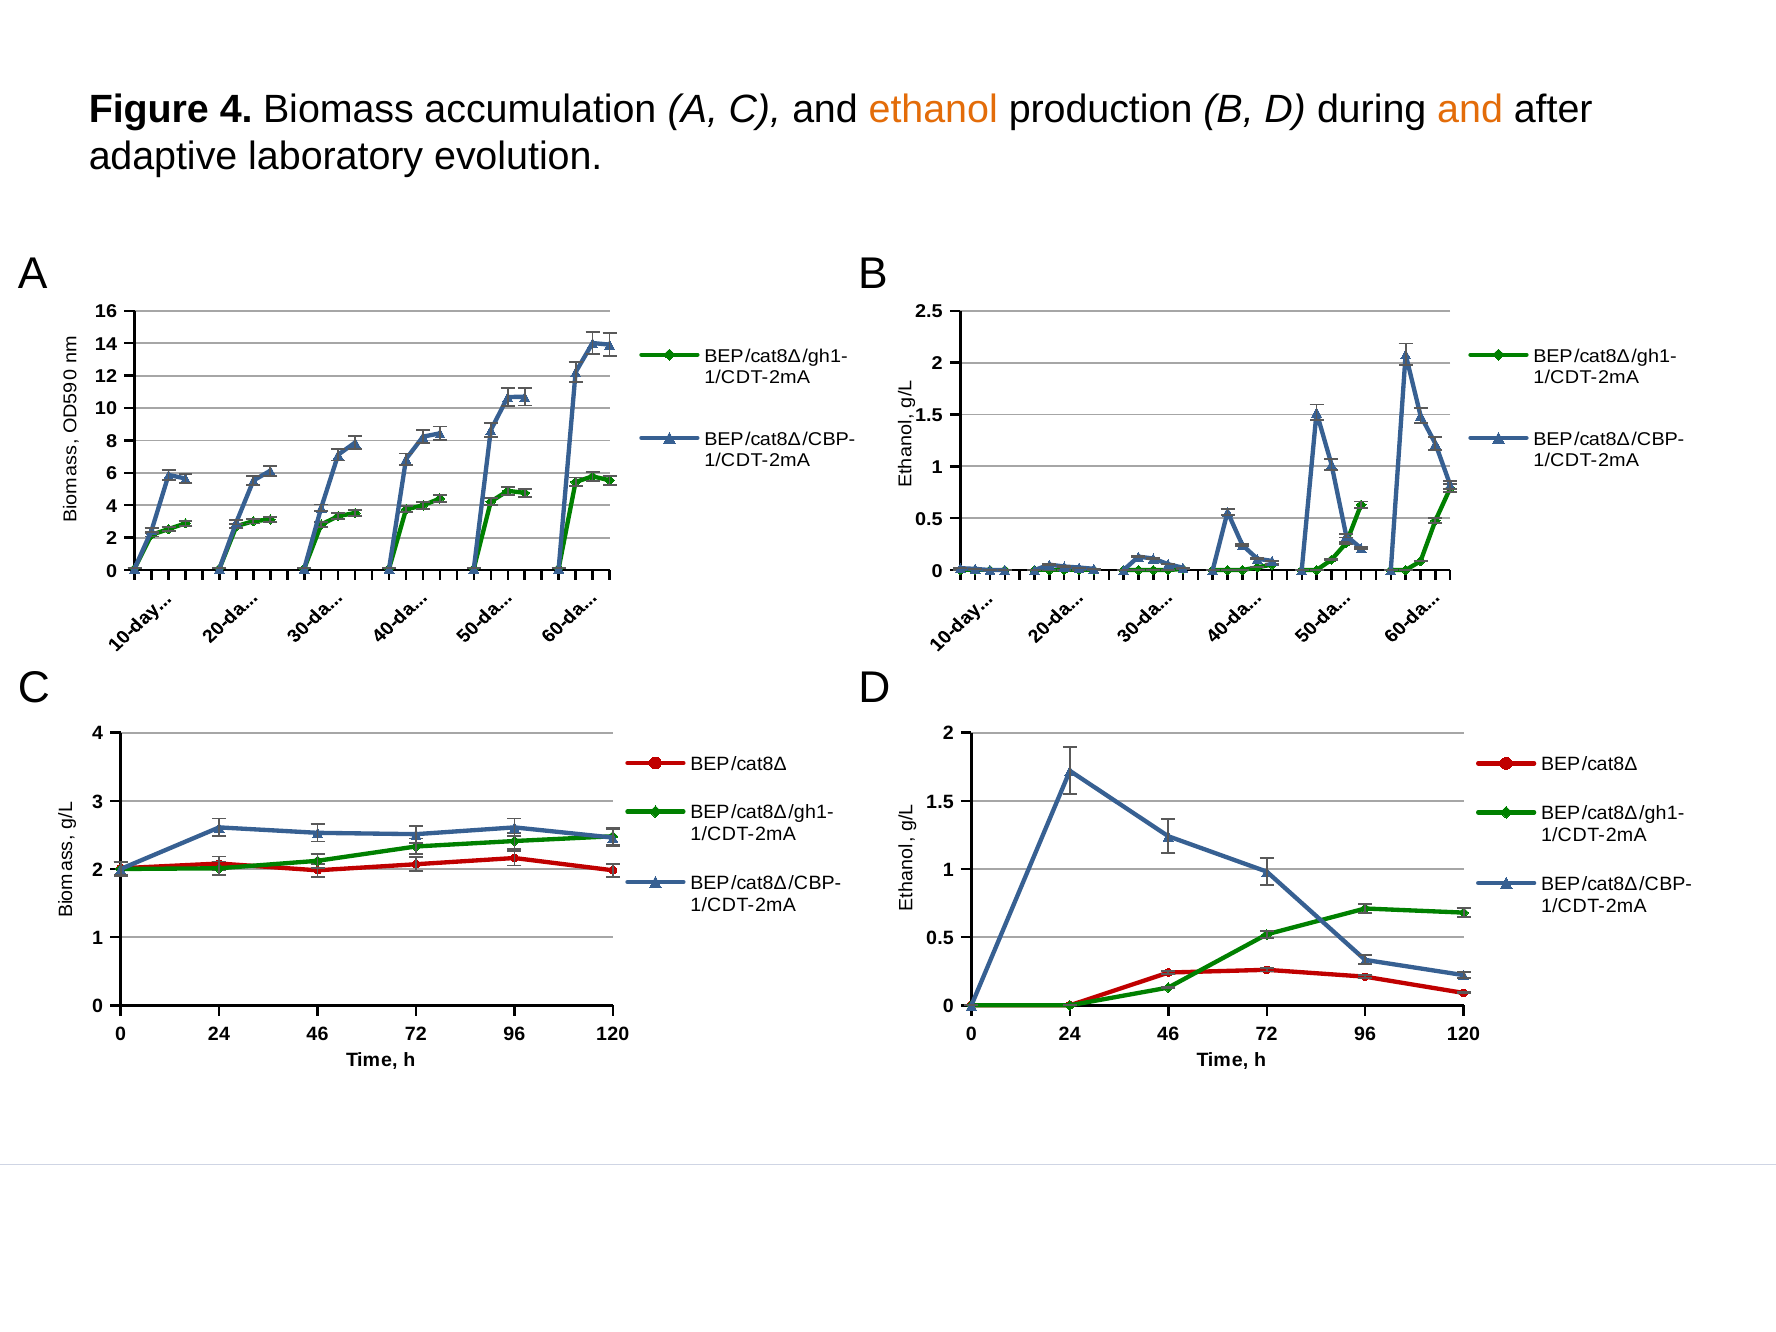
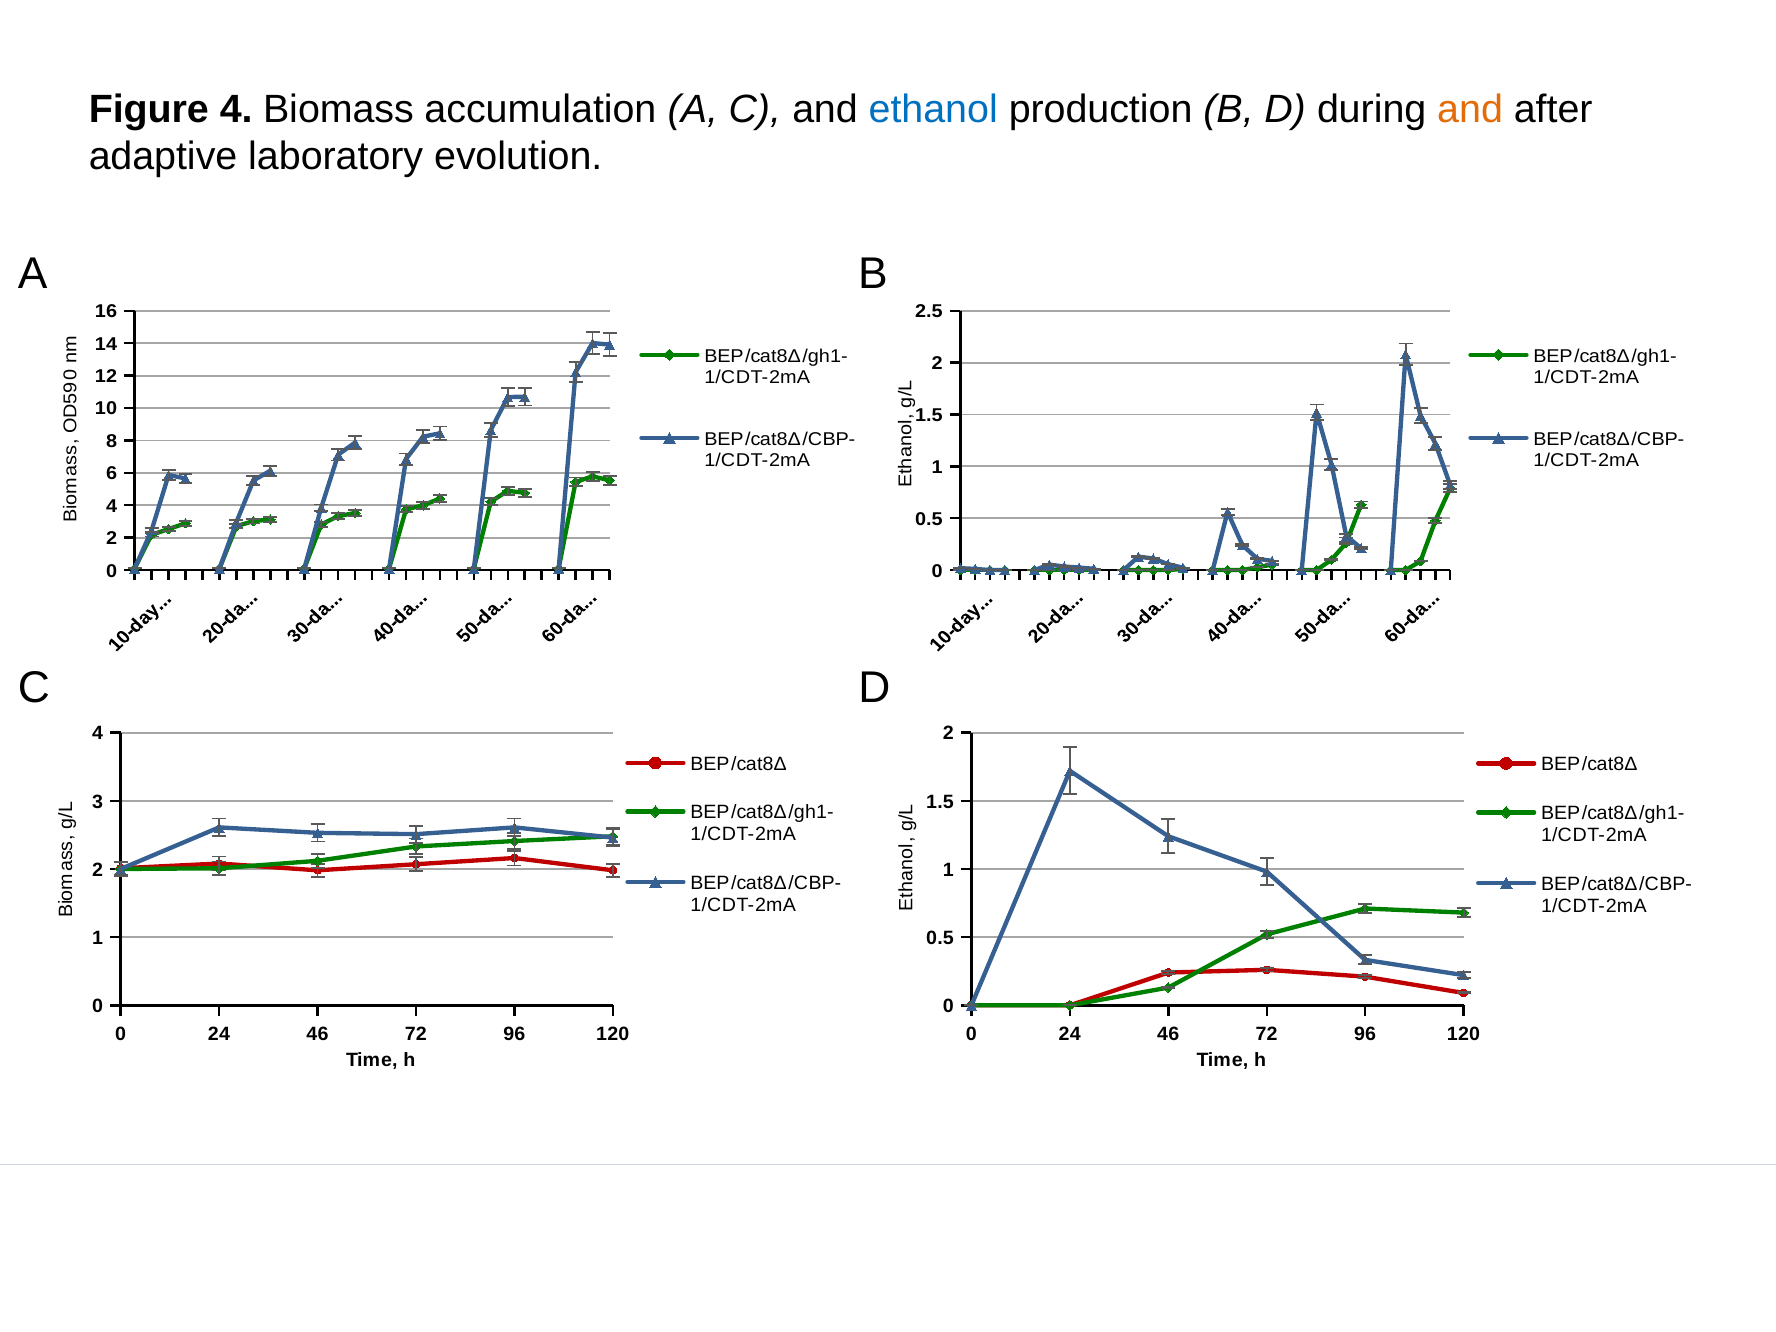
ethanol colour: orange -> blue (933, 109)
